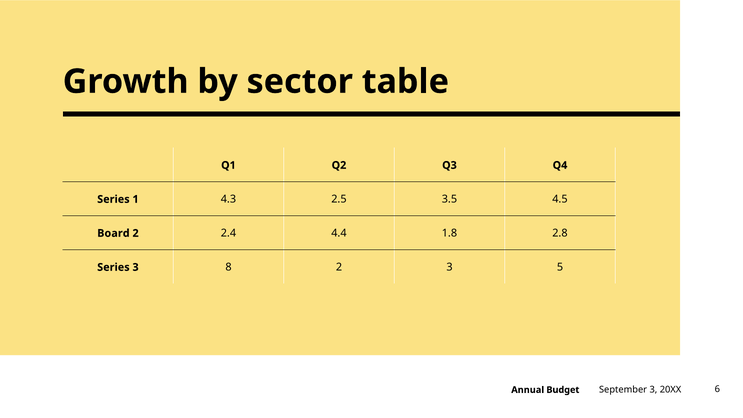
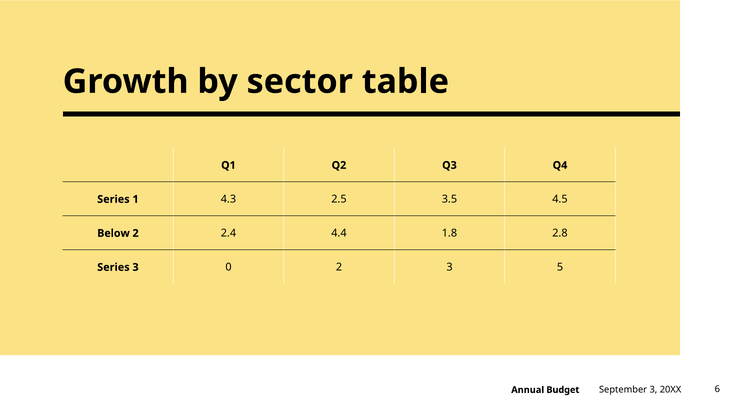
Board: Board -> Below (113, 233)
8: 8 -> 0 (228, 267)
